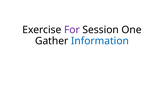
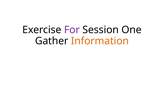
Information colour: blue -> orange (100, 41)
